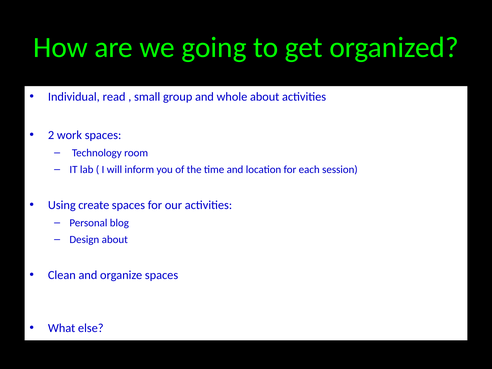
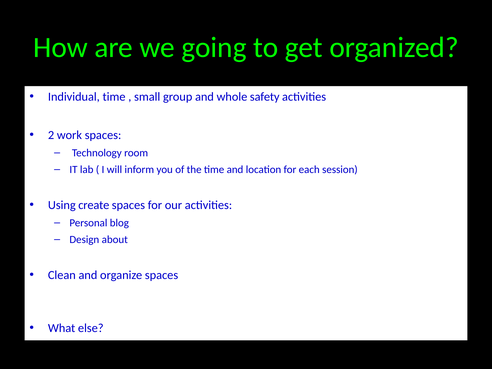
Individual read: read -> time (114, 97)
whole about: about -> safety (265, 97)
